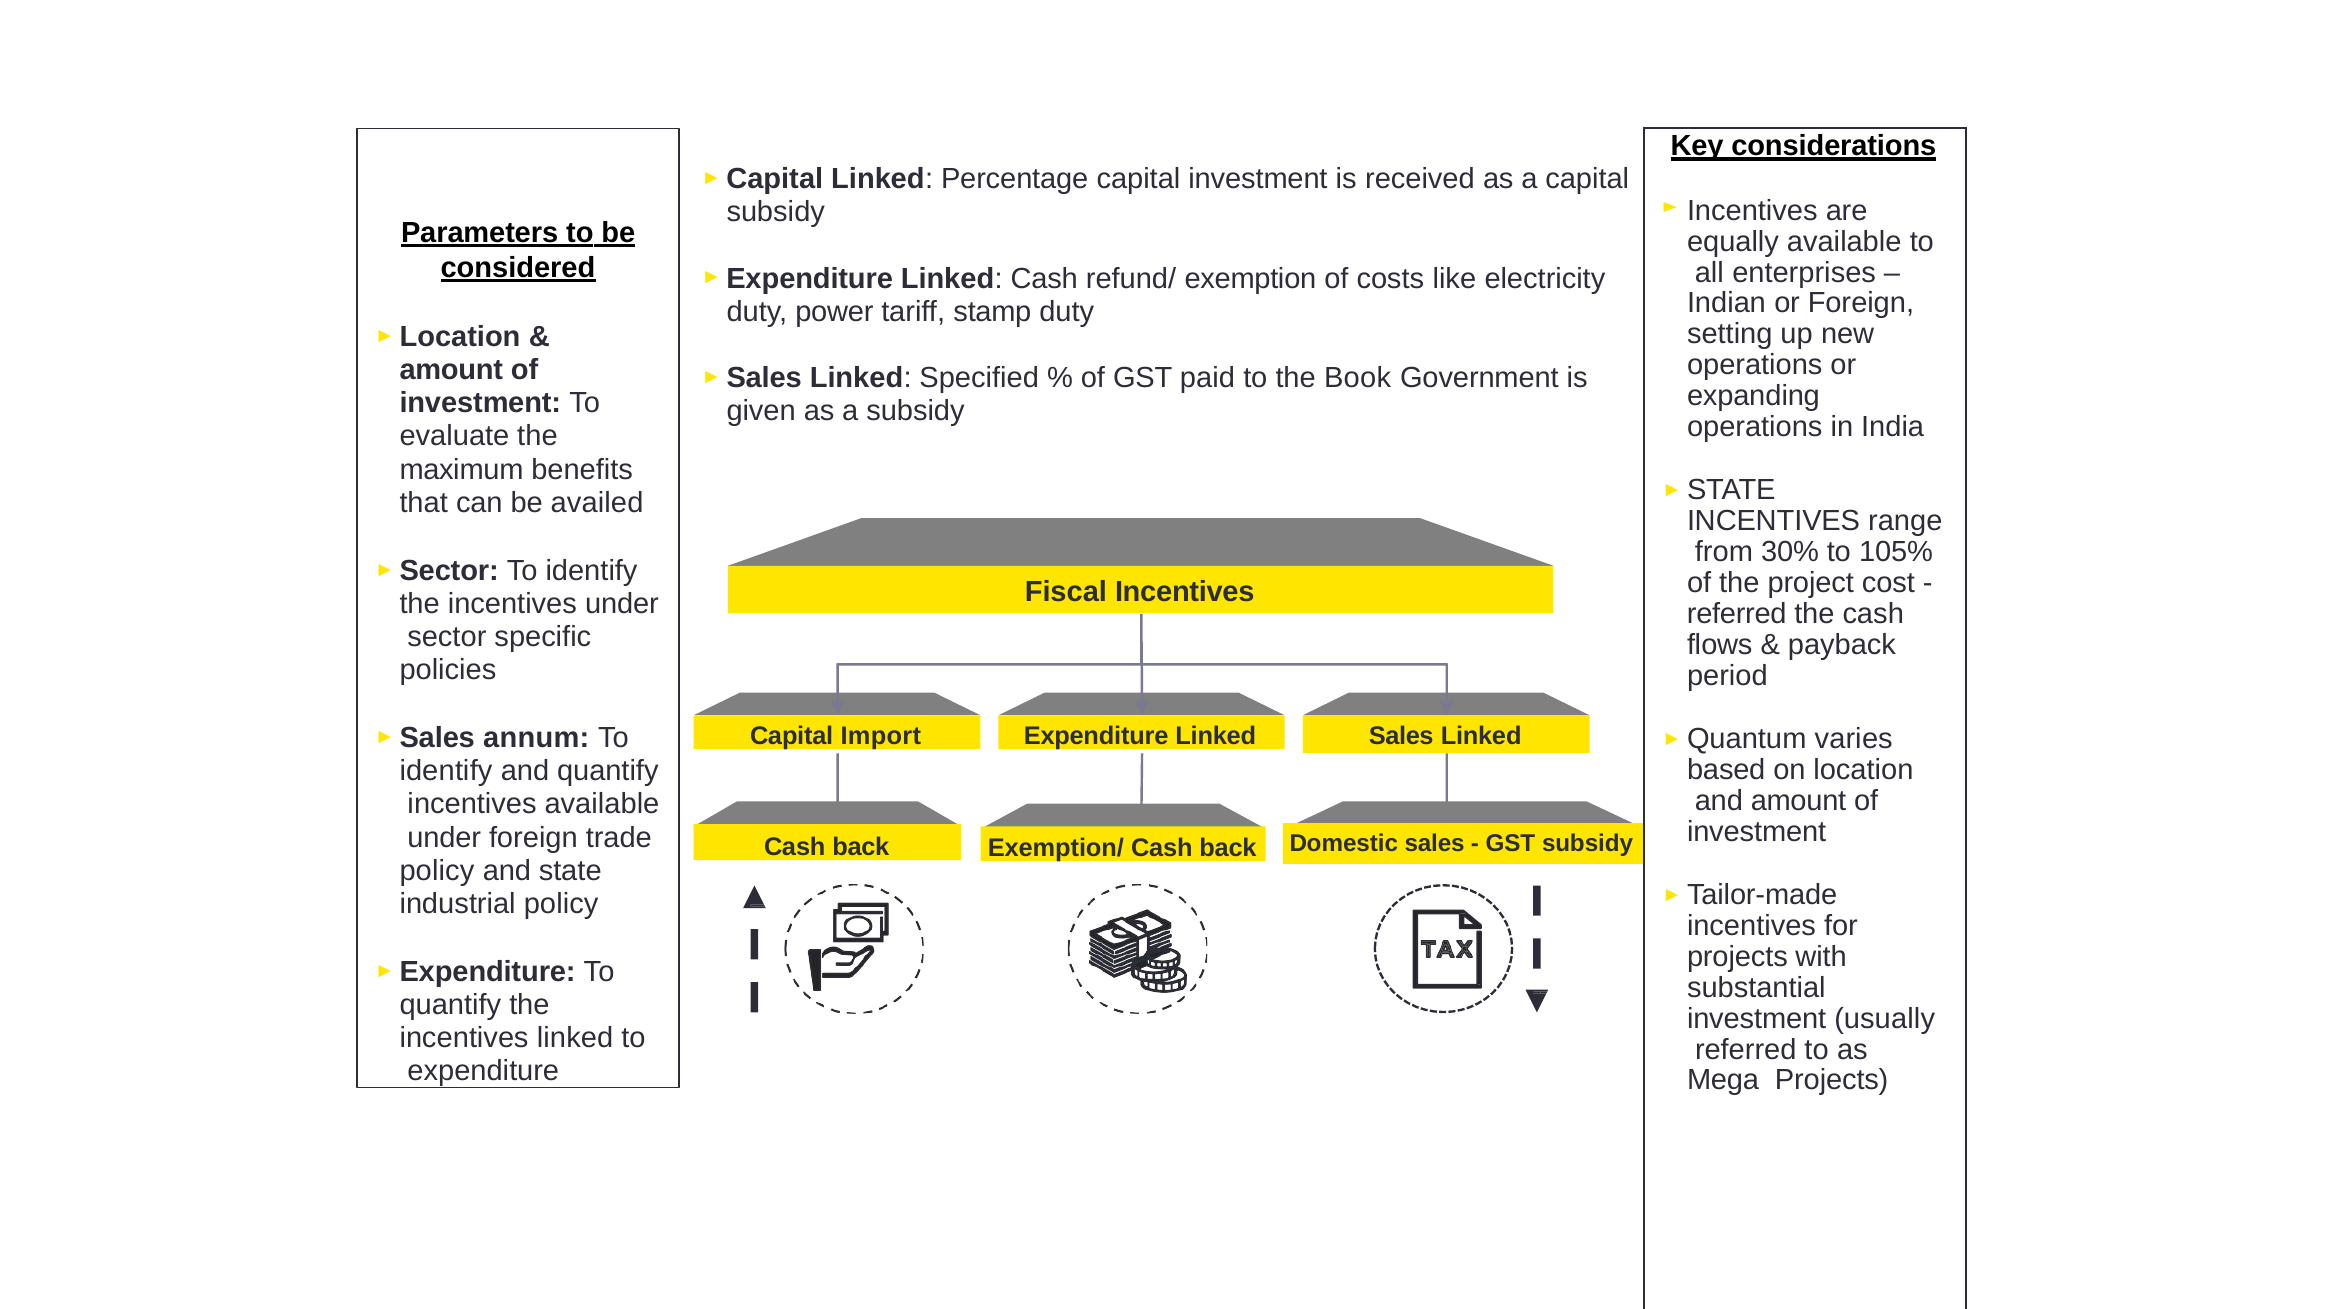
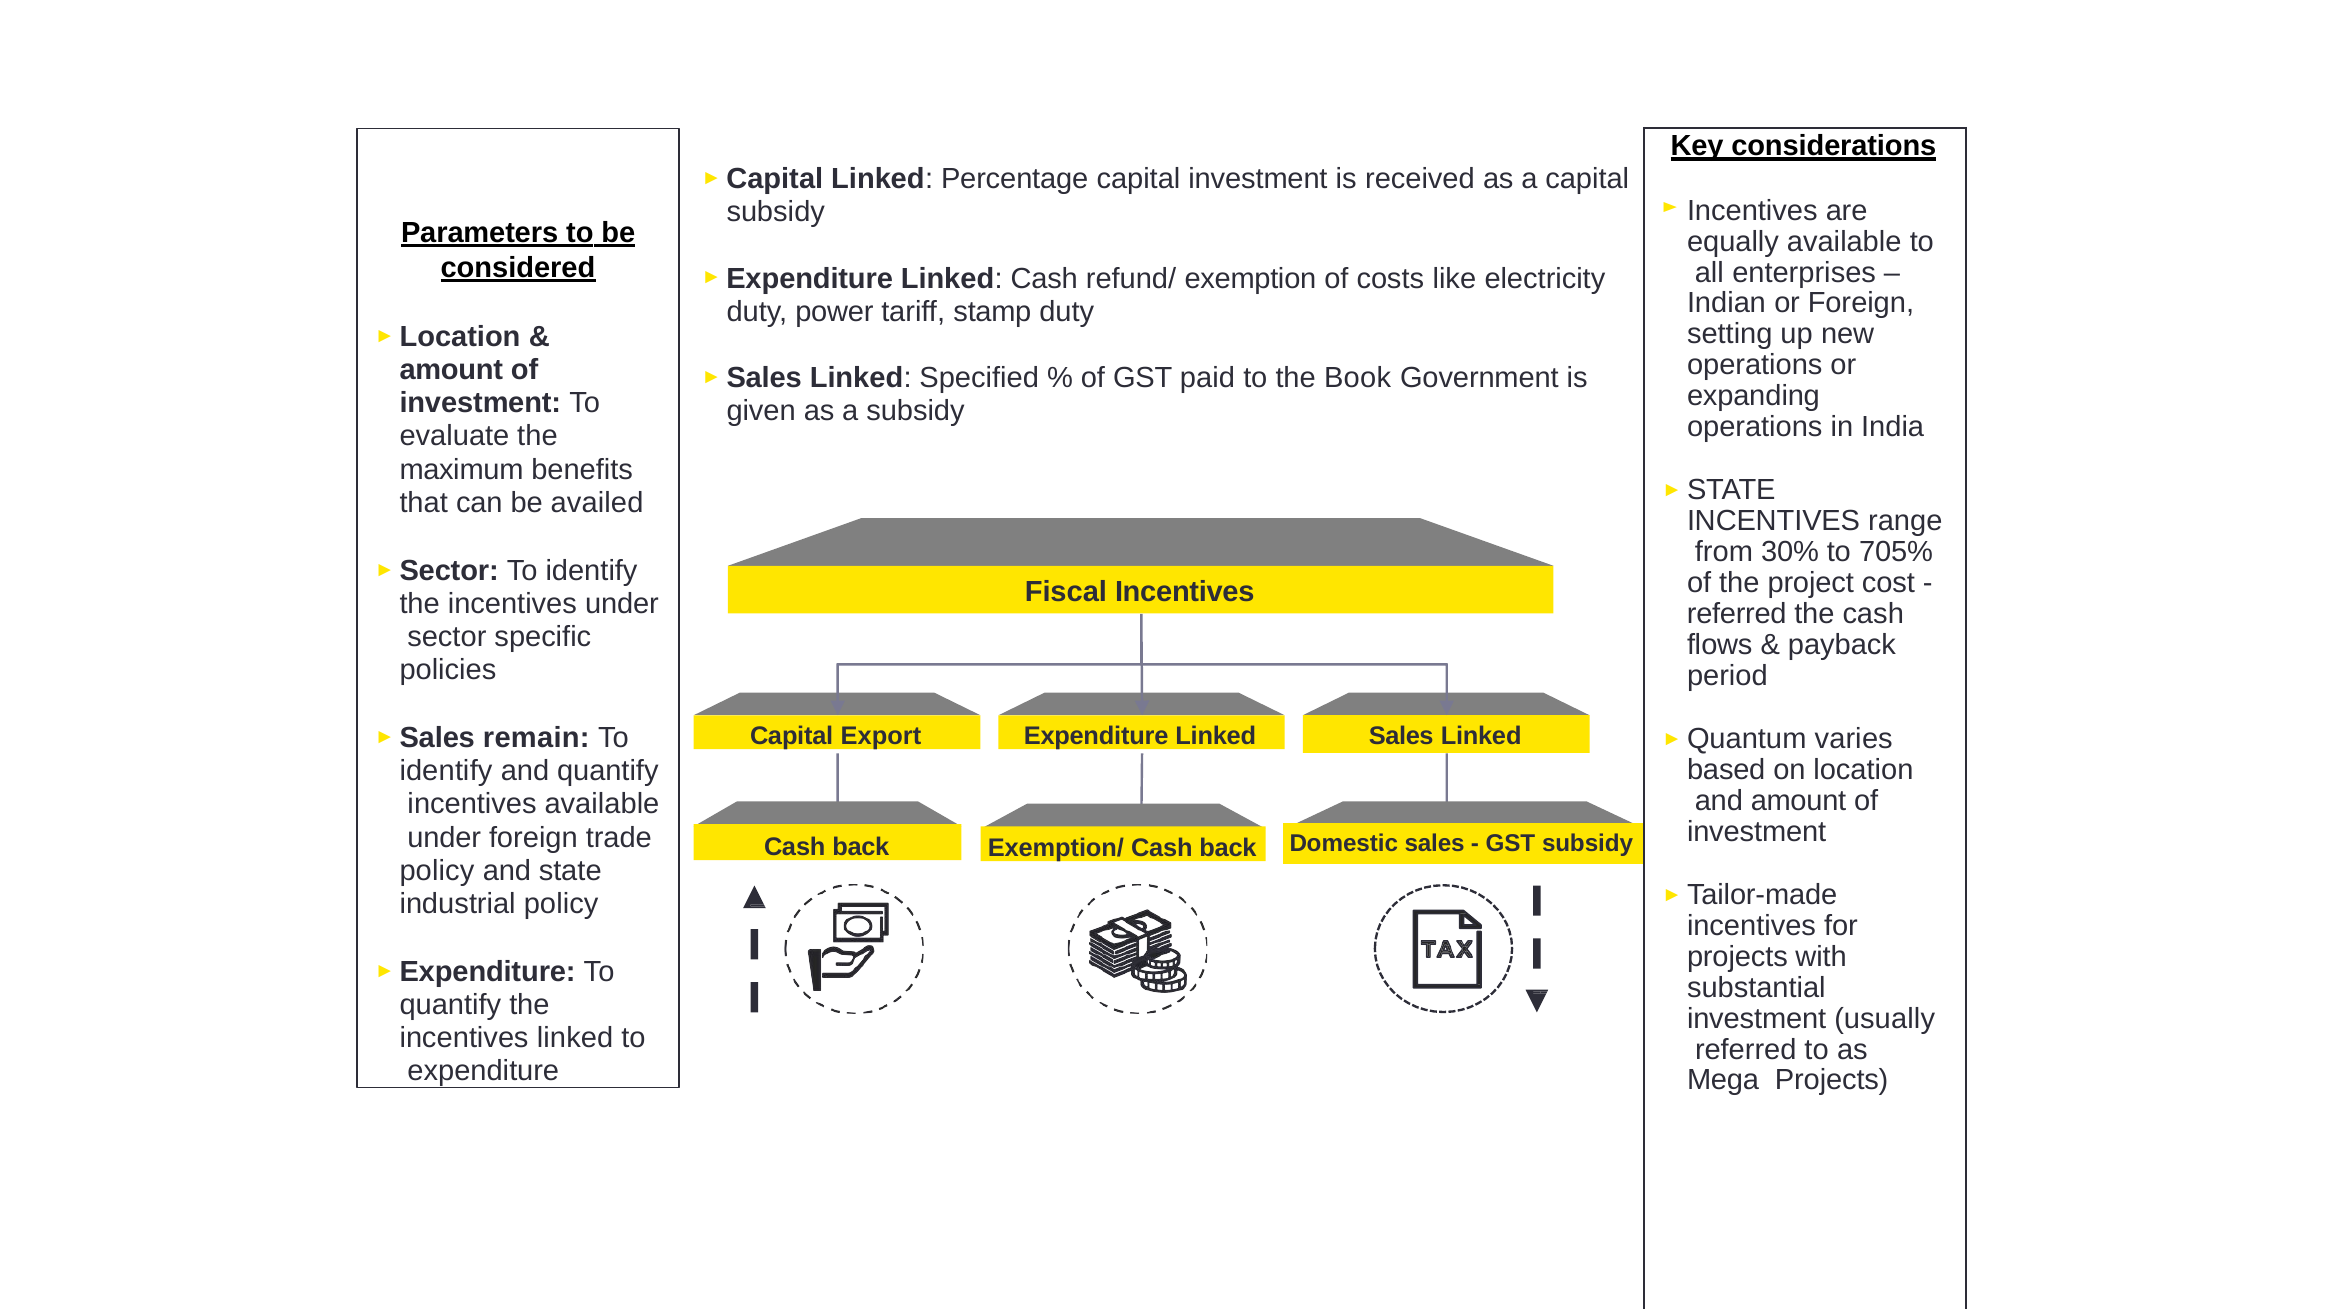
105%: 105% -> 705% (1896, 552)
Import: Import -> Export (881, 736)
annum: annum -> remain (536, 738)
